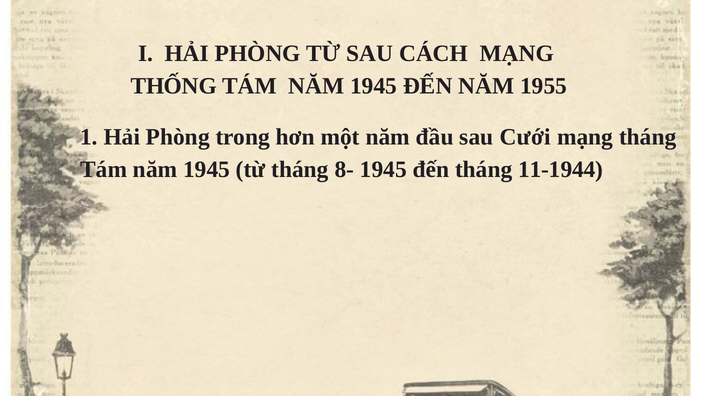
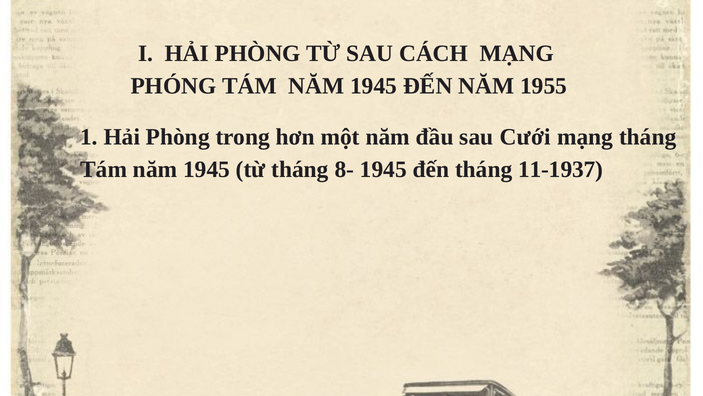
THỐNG: THỐNG -> PHÓNG (174, 86)
11-1944: 11-1944 -> 11-1937 (561, 169)
